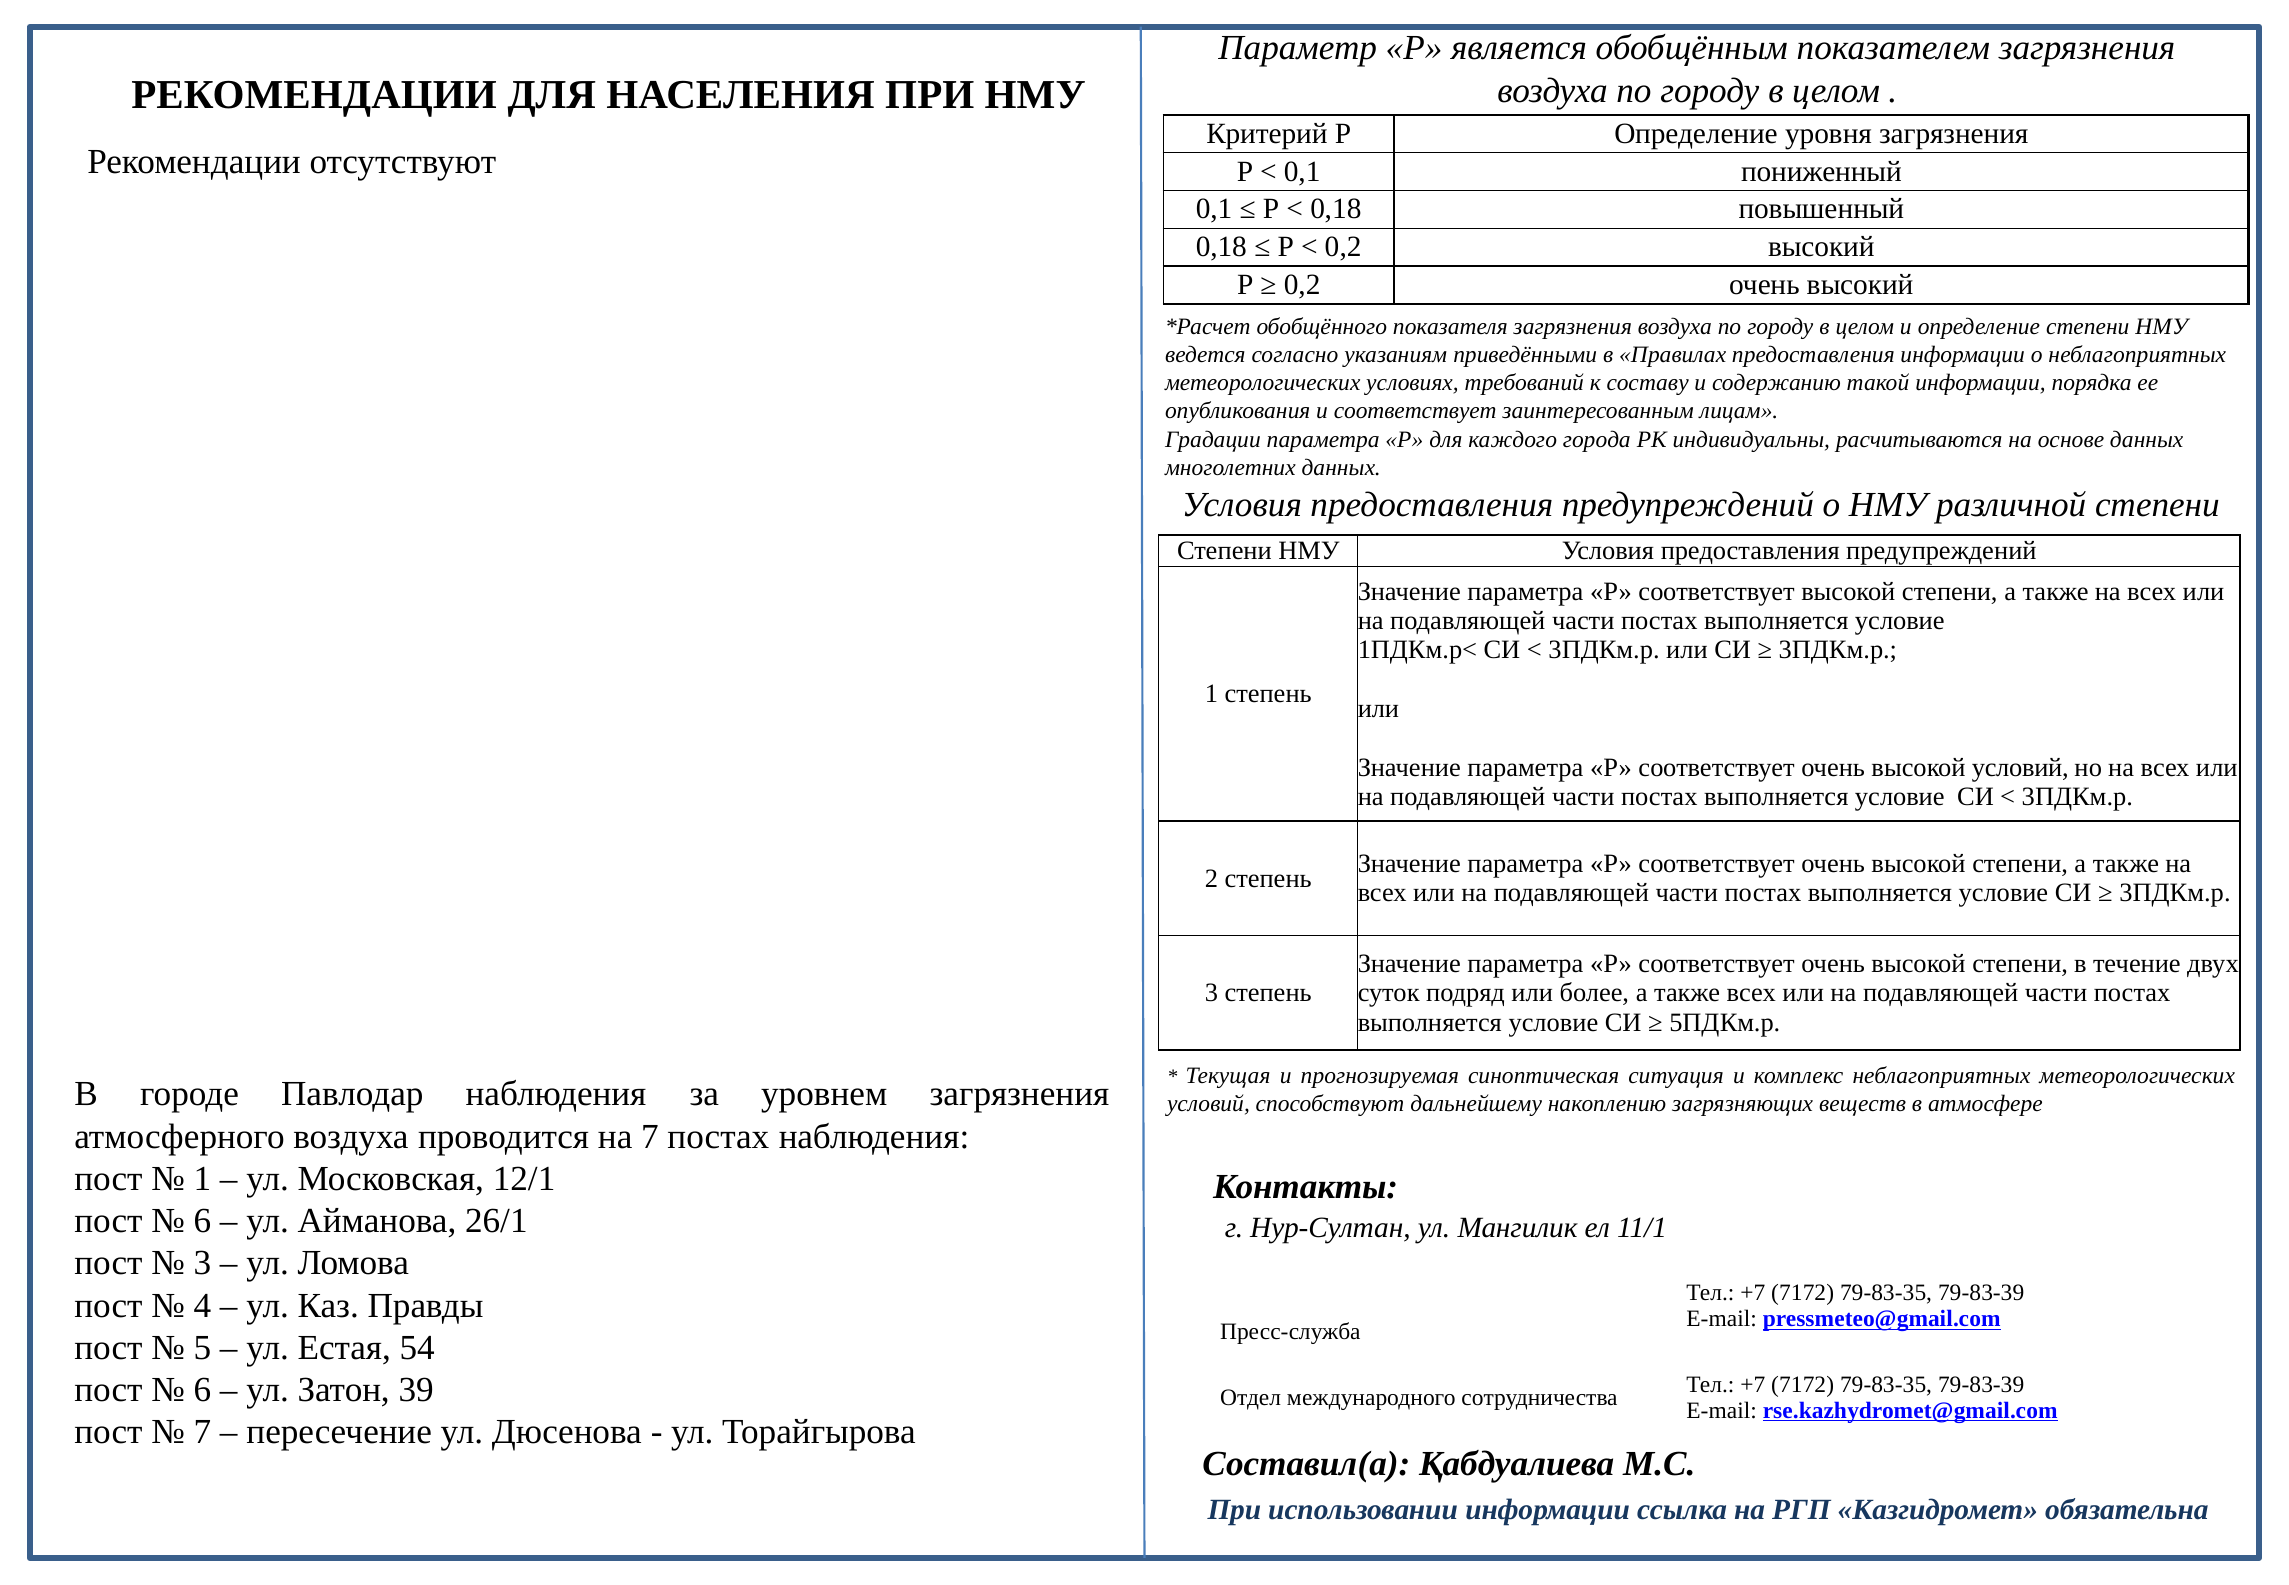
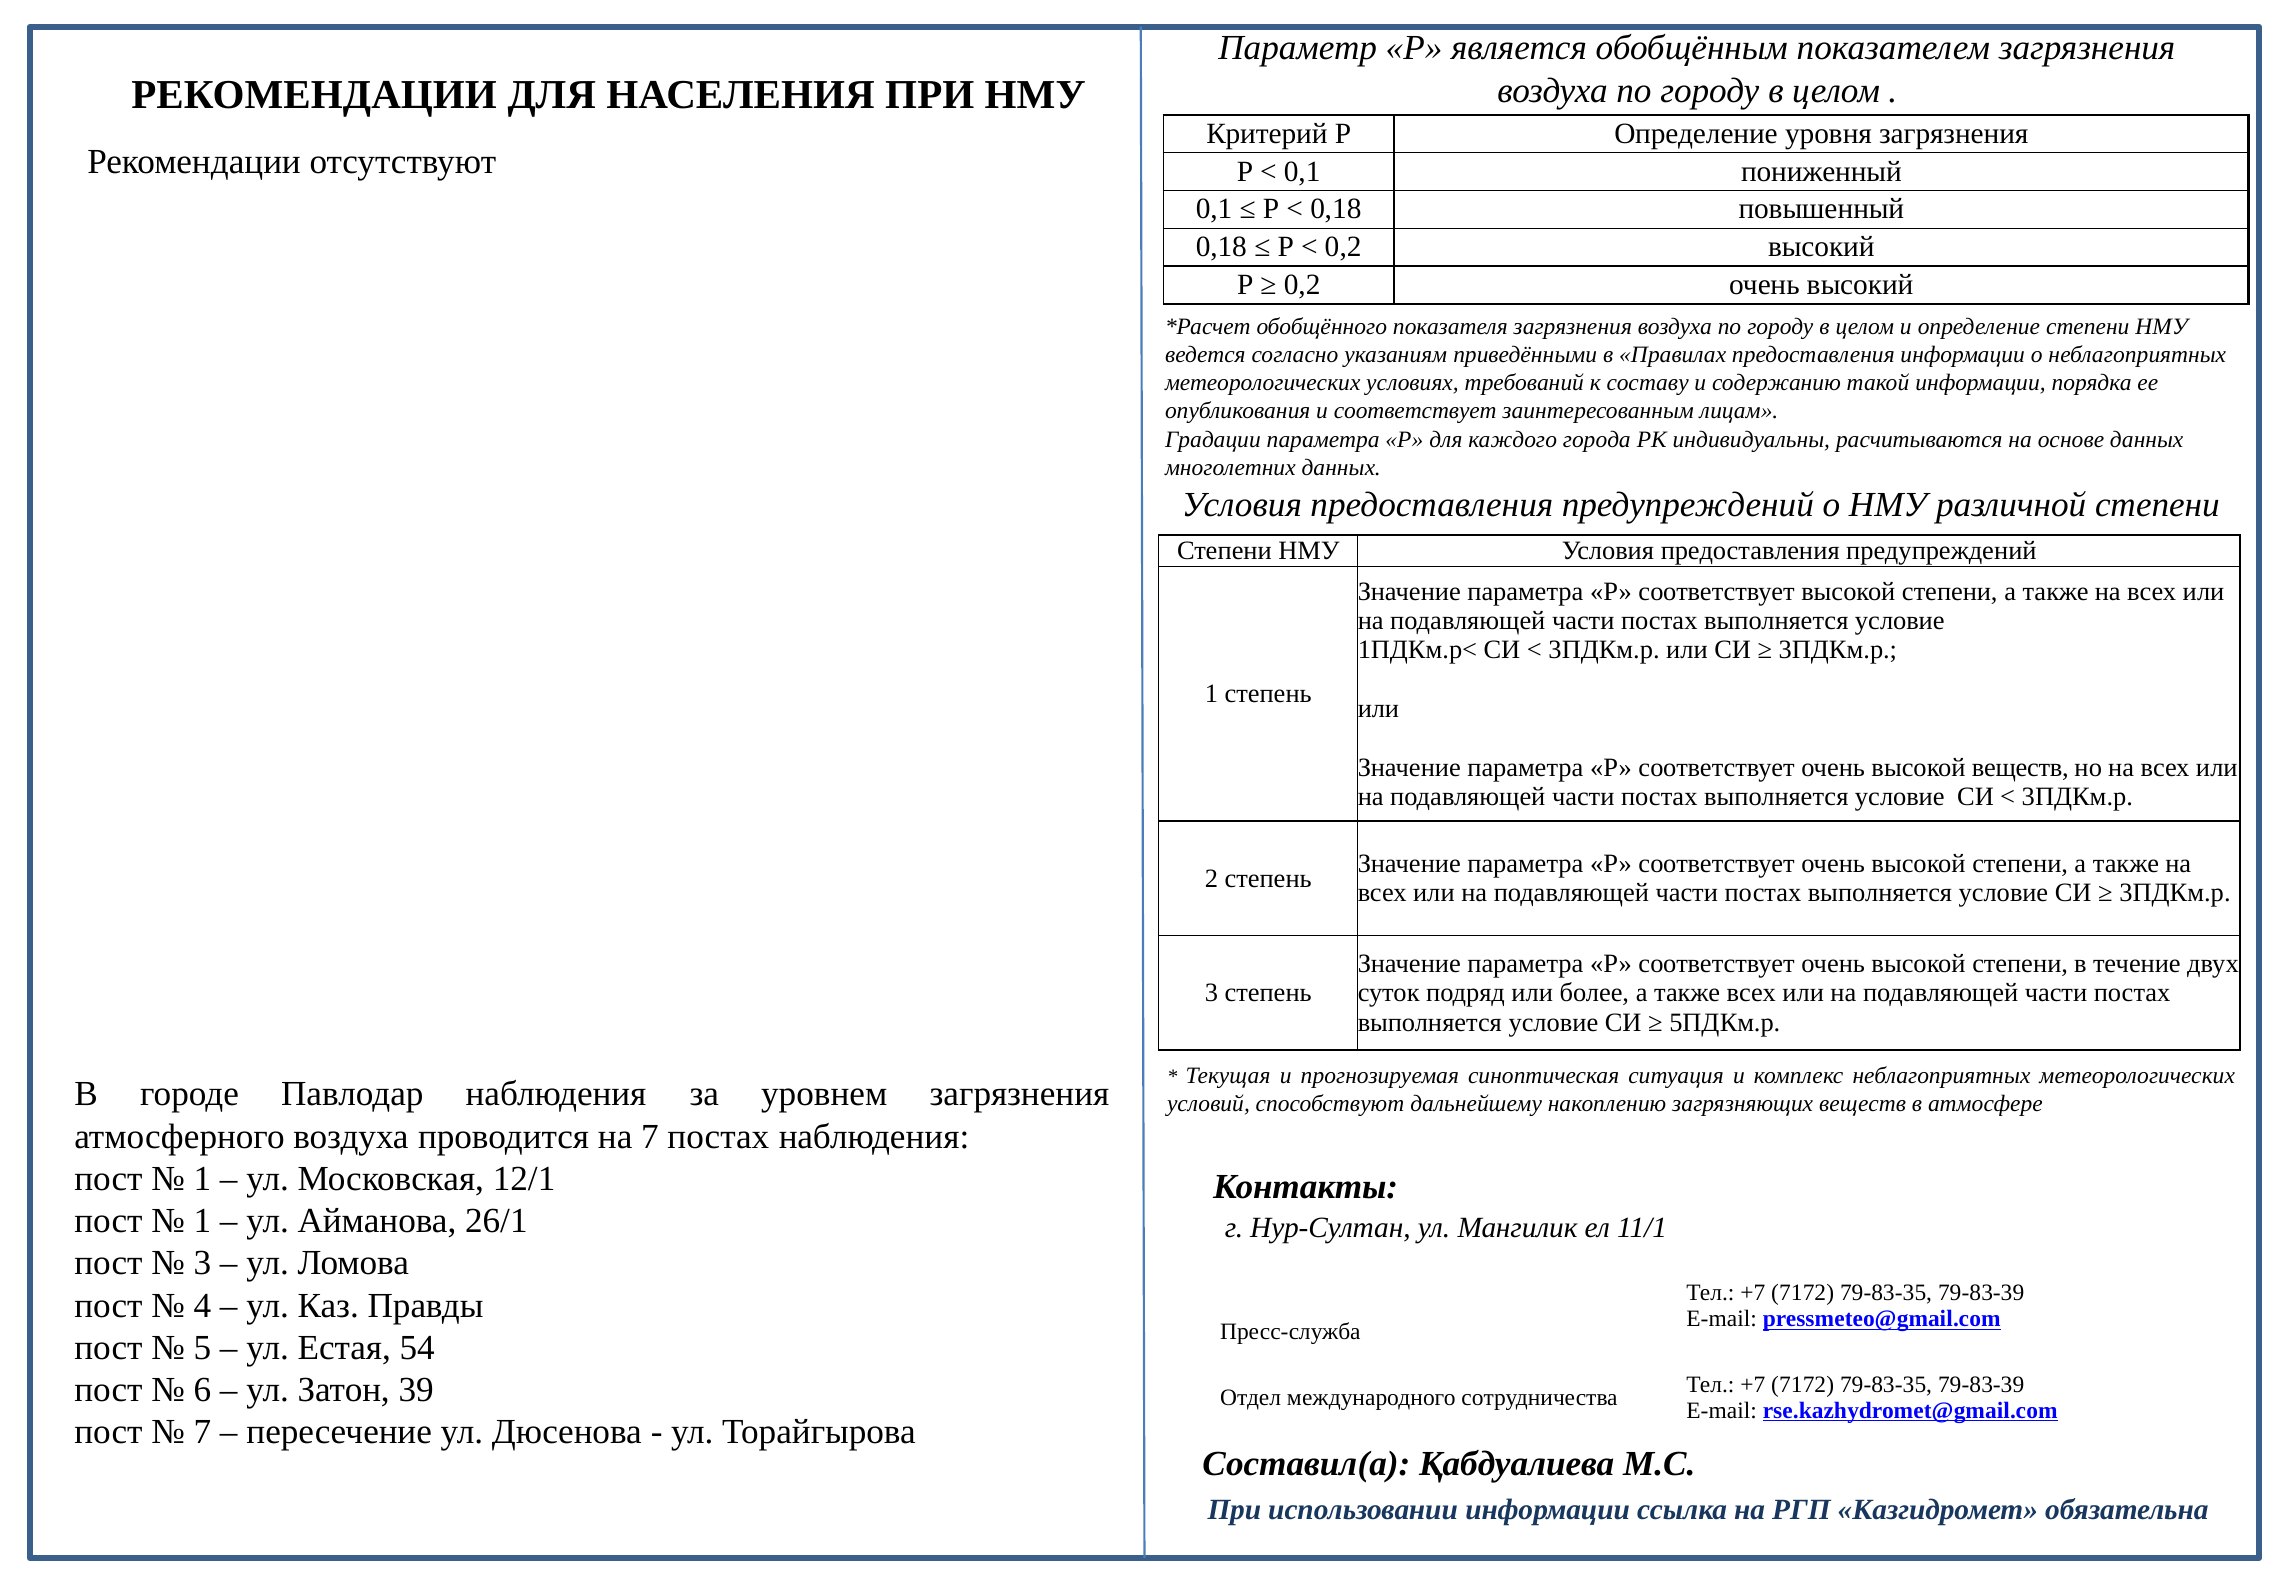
высокой условий: условий -> веществ (2020, 767)
6: 6 -> 1 (202, 1221)
